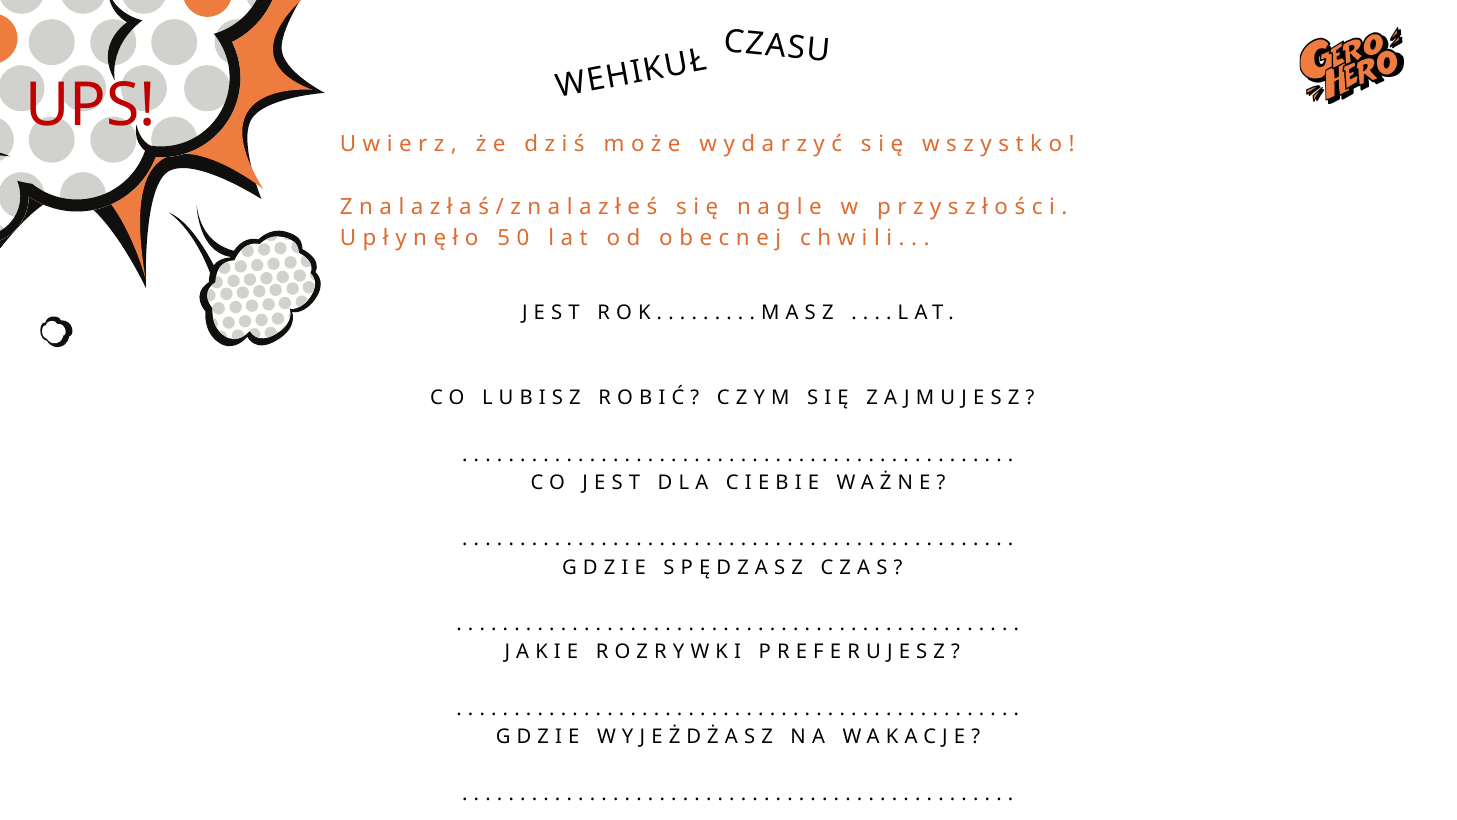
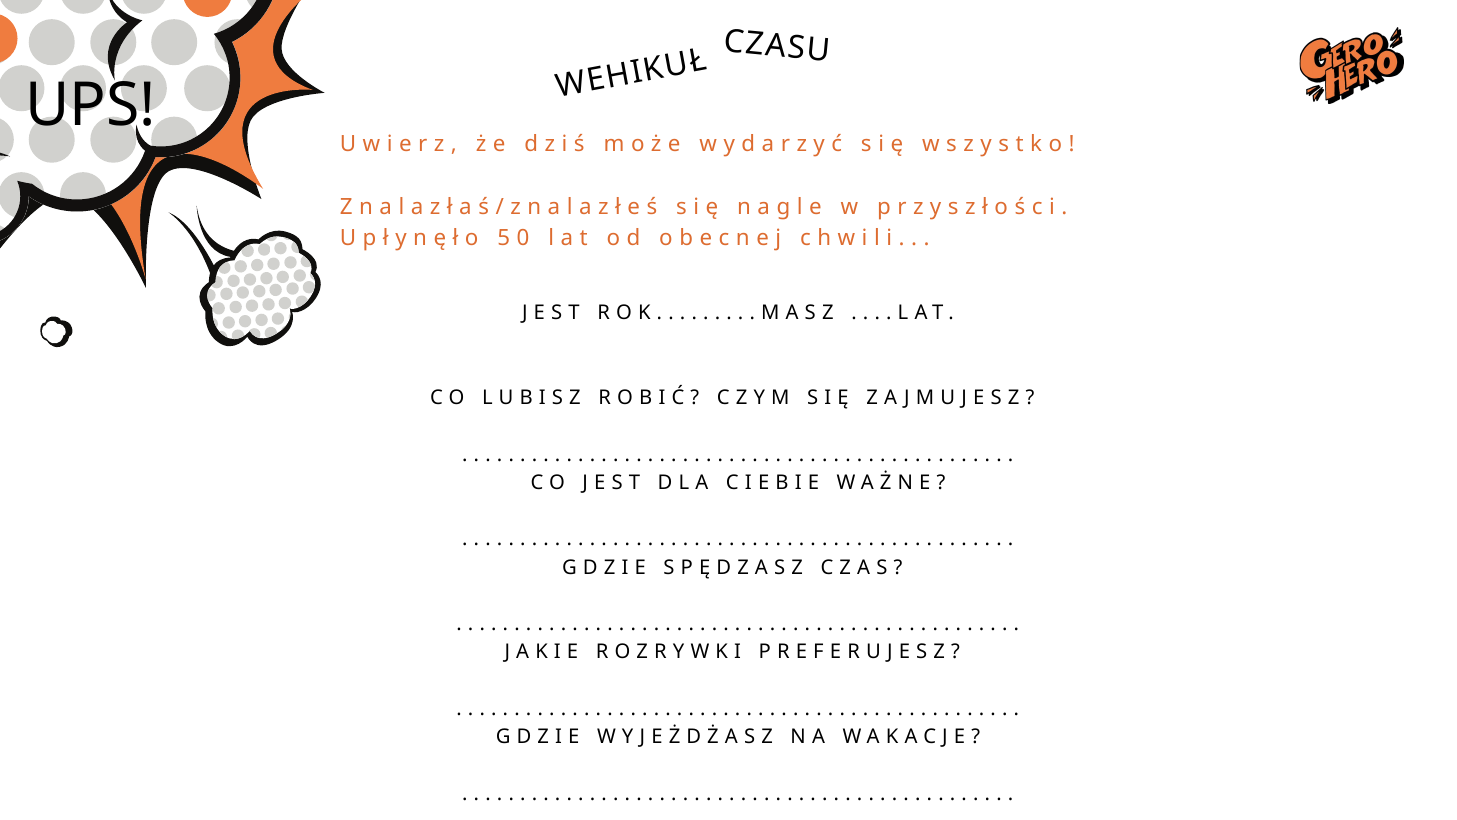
UPS colour: red -> black (91, 105)
